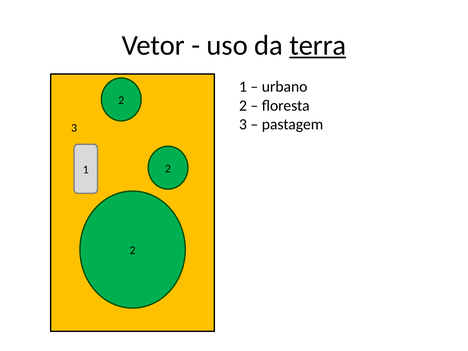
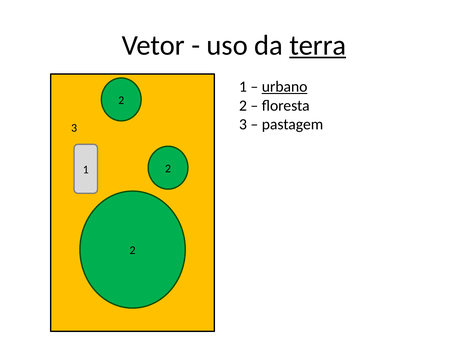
urbano underline: none -> present (285, 87)
